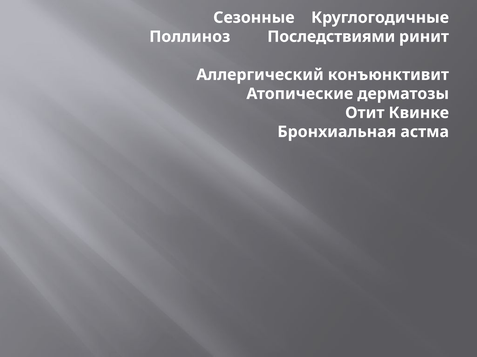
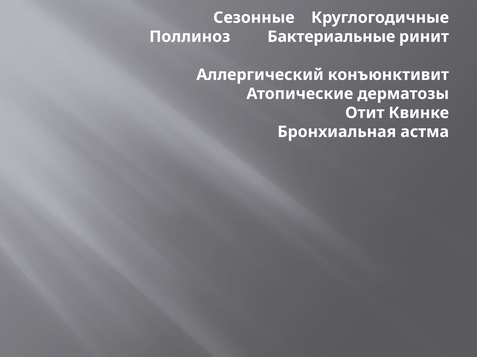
Последствиями: Последствиями -> Бактериальные (331, 37)
